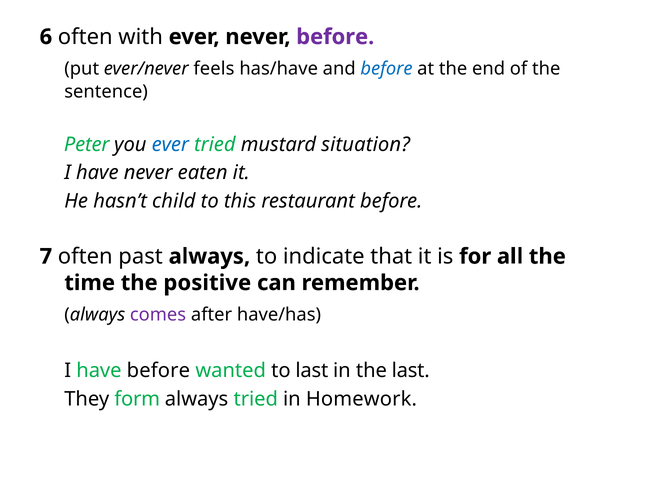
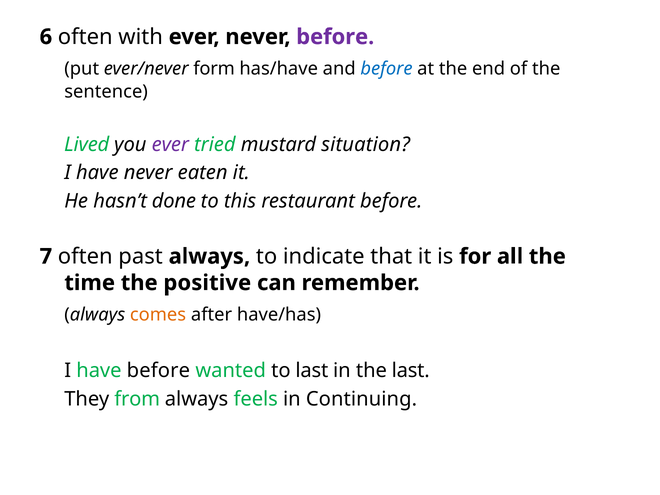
feels: feels -> form (214, 69)
Peter: Peter -> Lived (87, 145)
ever colour: blue -> purple (170, 145)
child: child -> done (174, 201)
comes colour: purple -> orange (158, 315)
form: form -> from (137, 399)
always tried: tried -> feels (256, 399)
Homework: Homework -> Continuing (361, 399)
